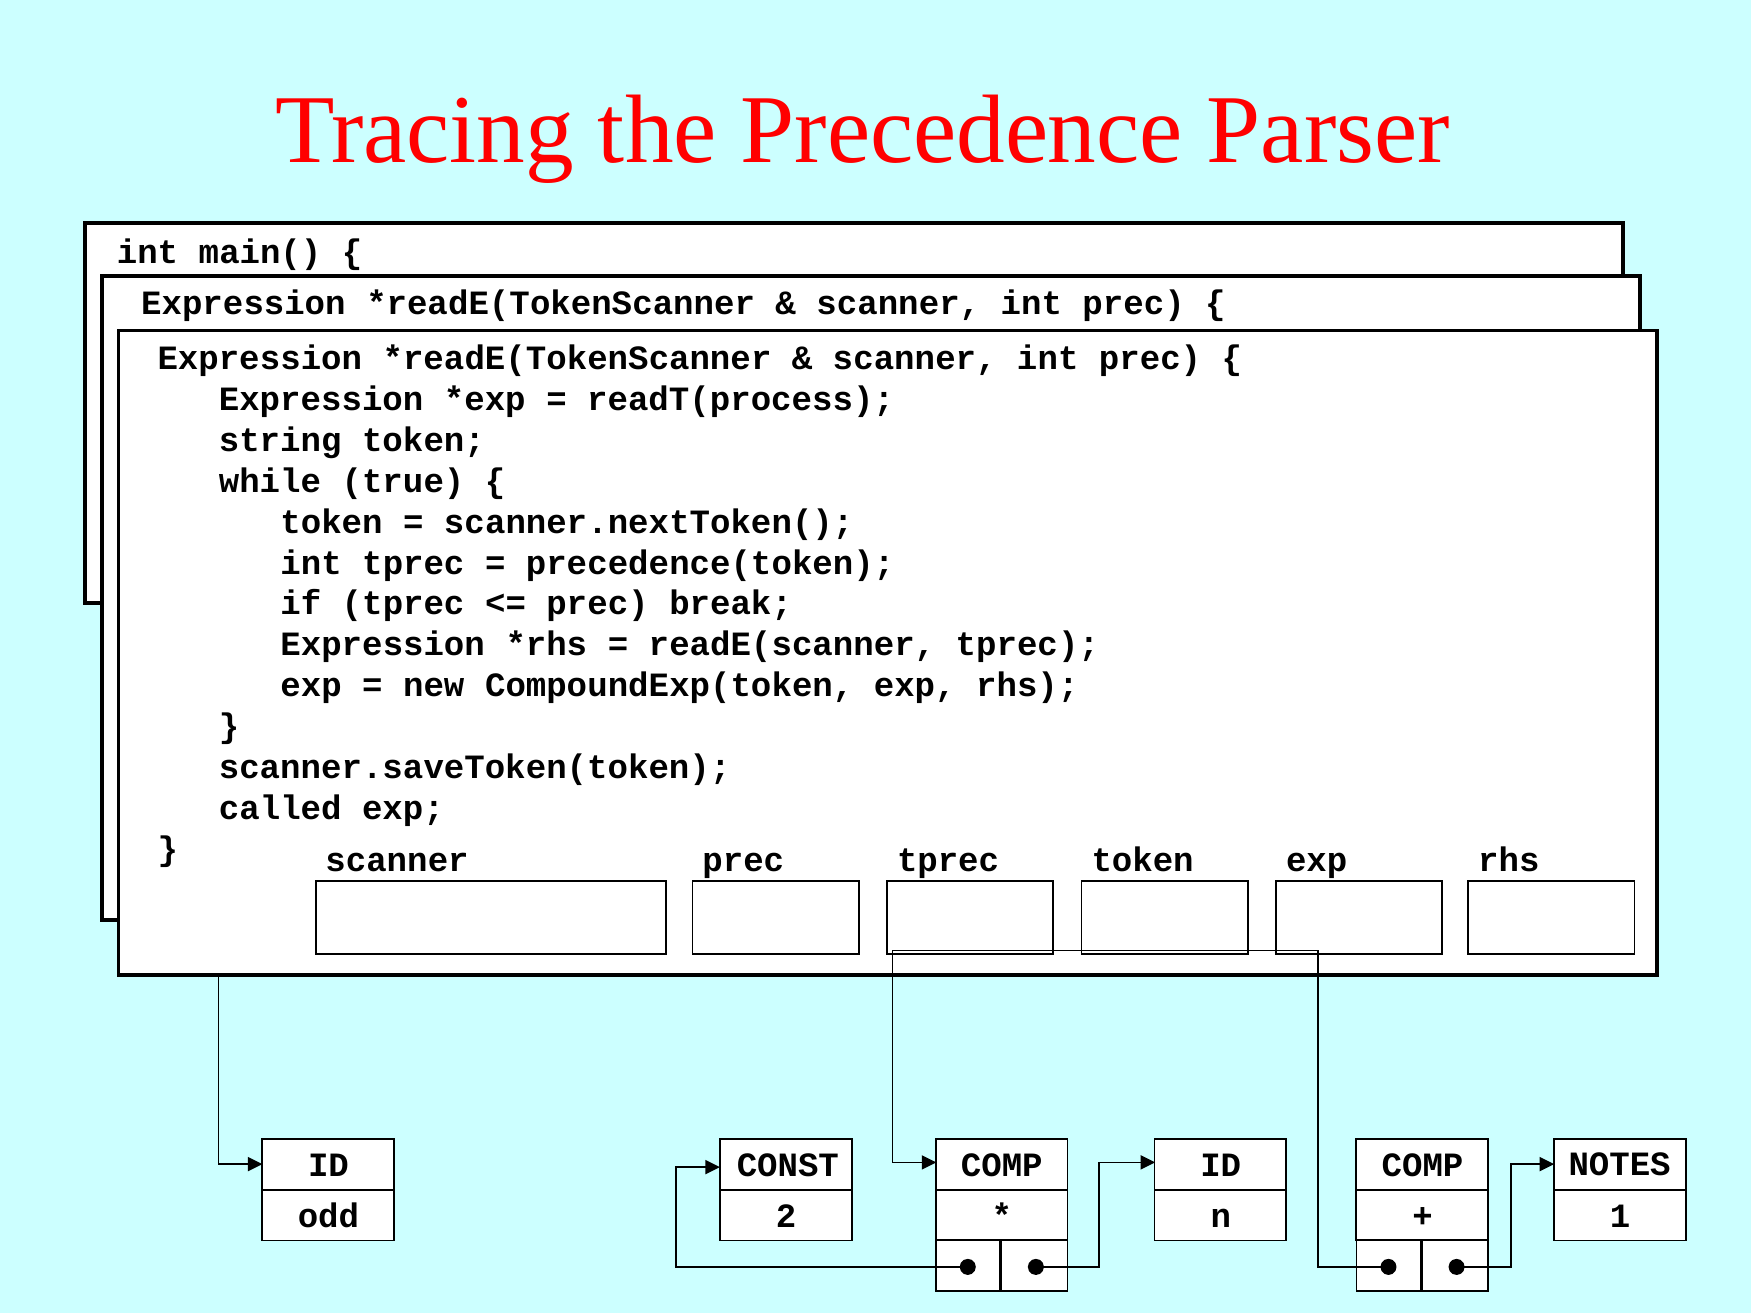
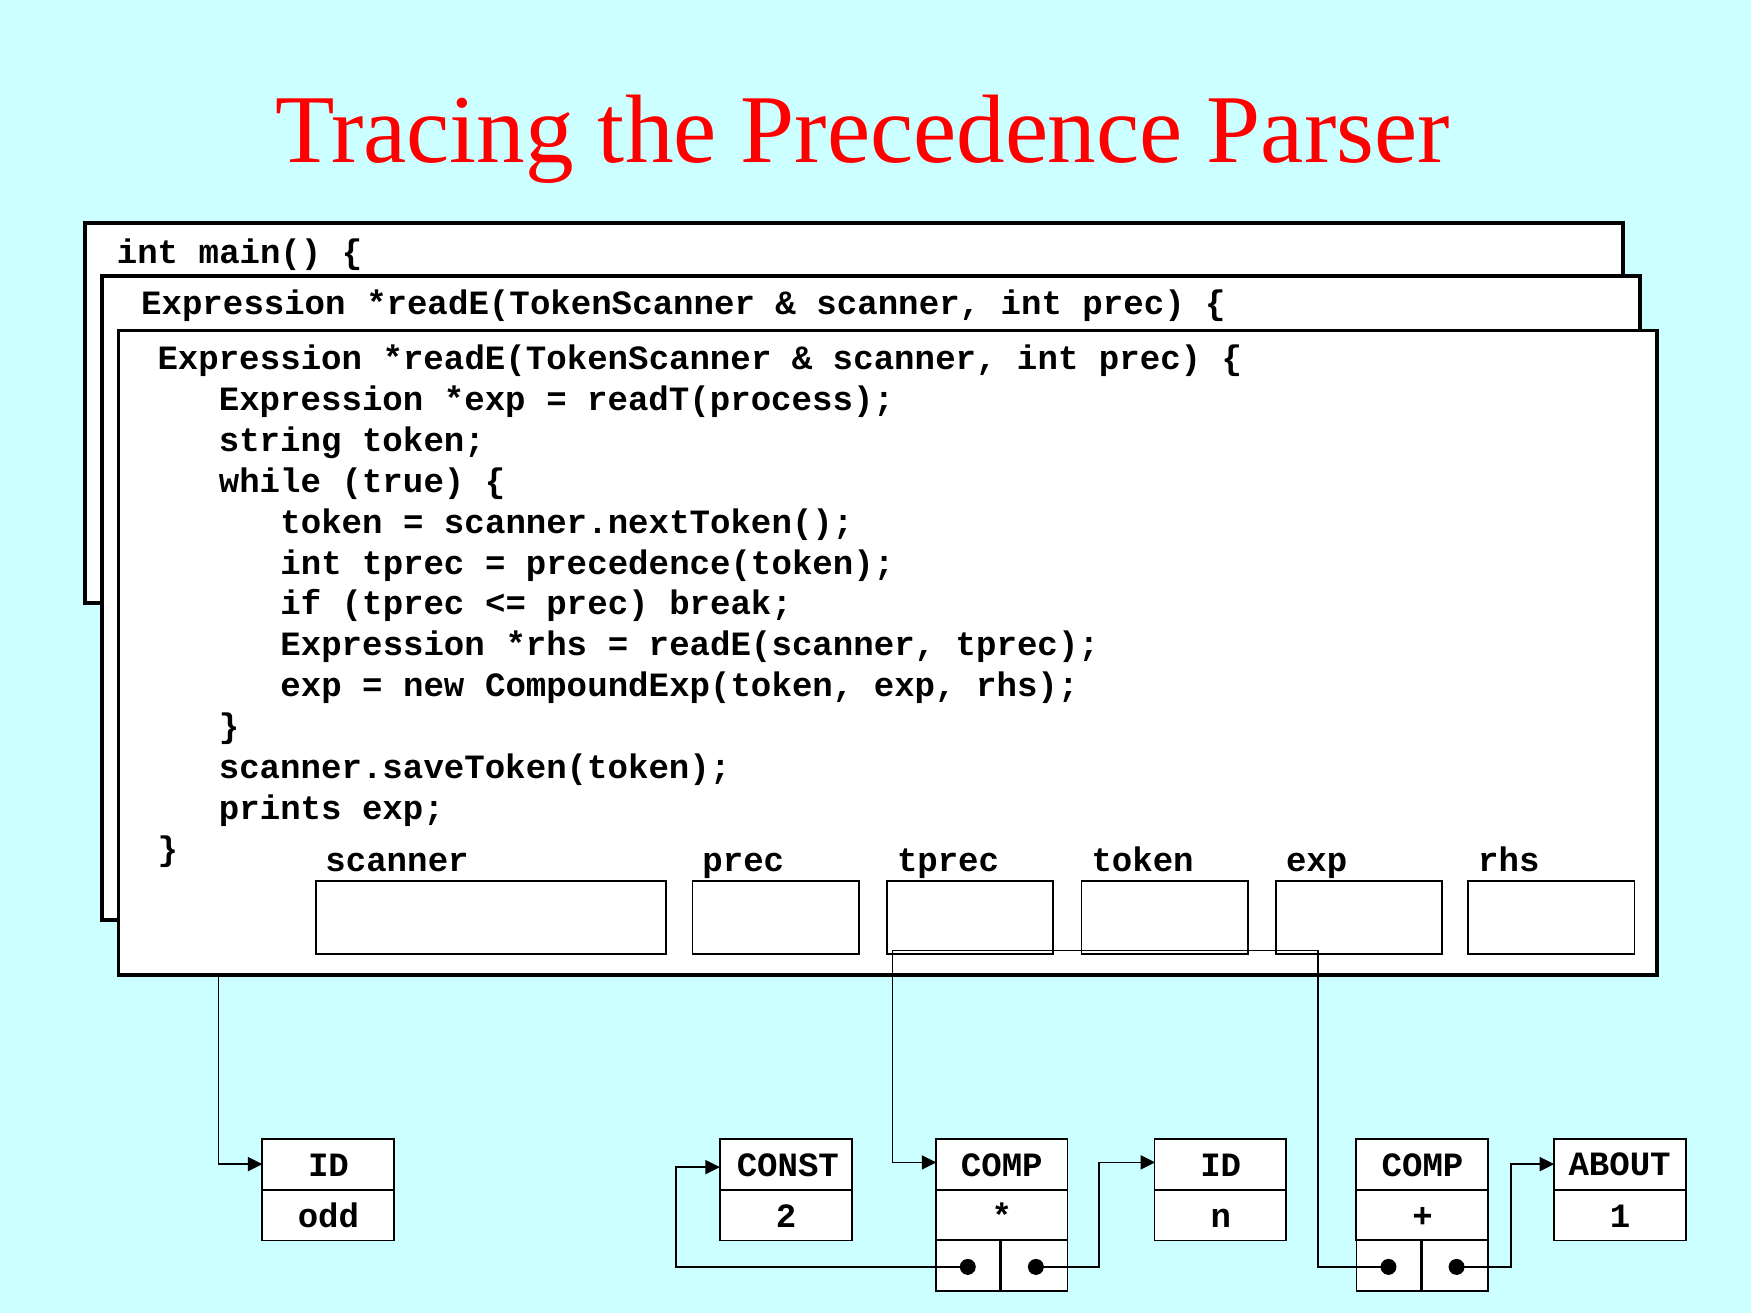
called: called -> prints (280, 808)
NOTES: NOTES -> ABOUT (1620, 1165)
